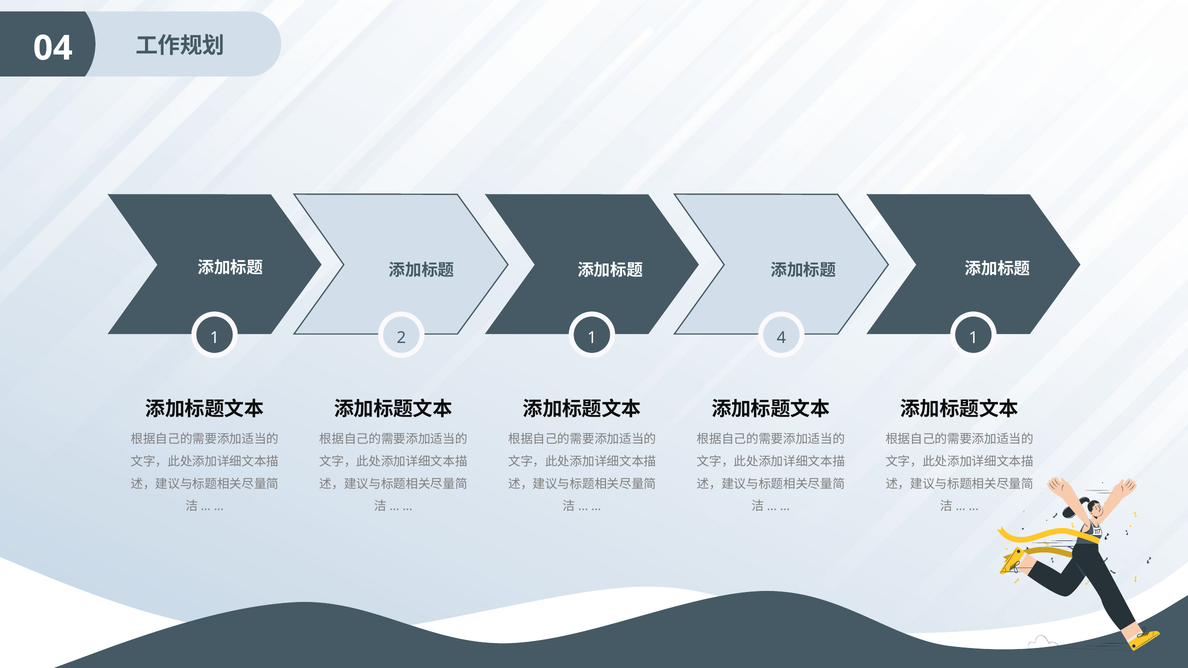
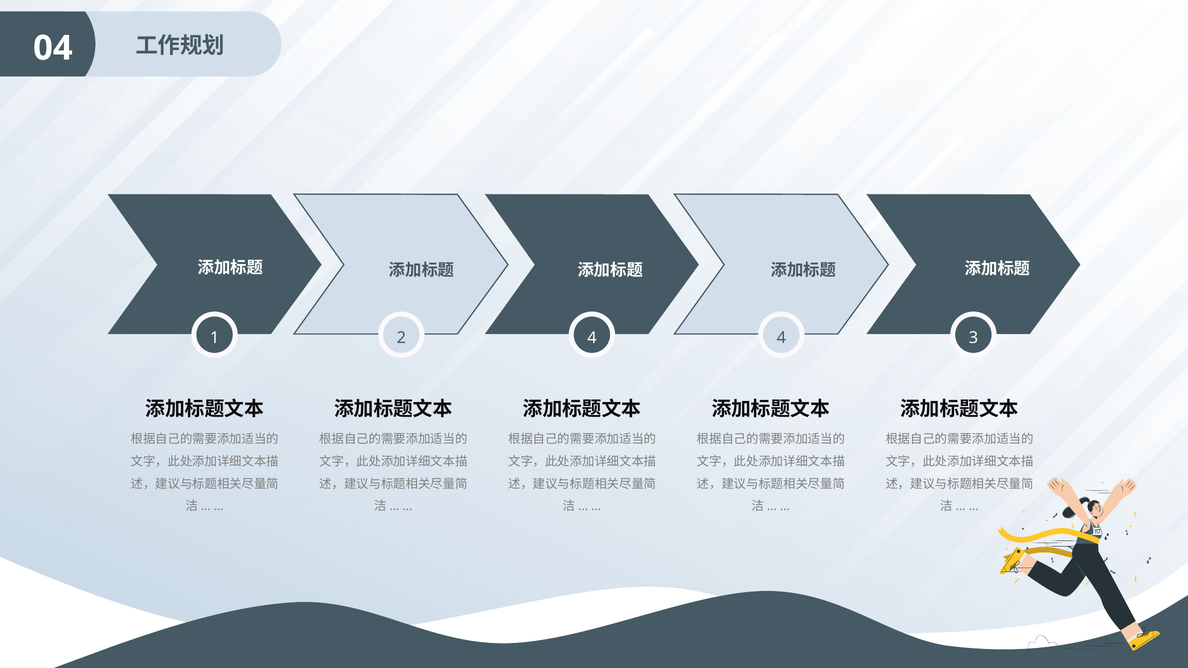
2 1: 1 -> 4 (592, 338)
4 1: 1 -> 3 (973, 338)
